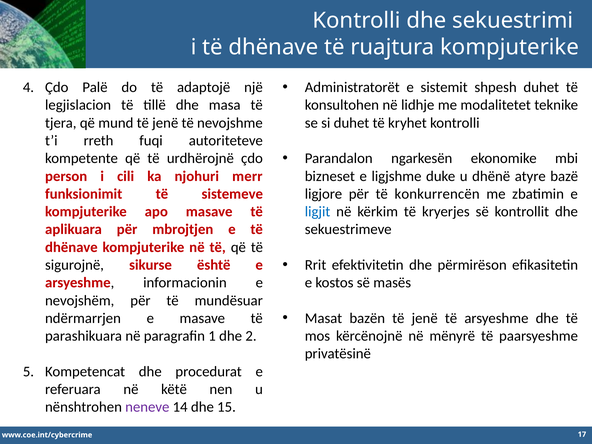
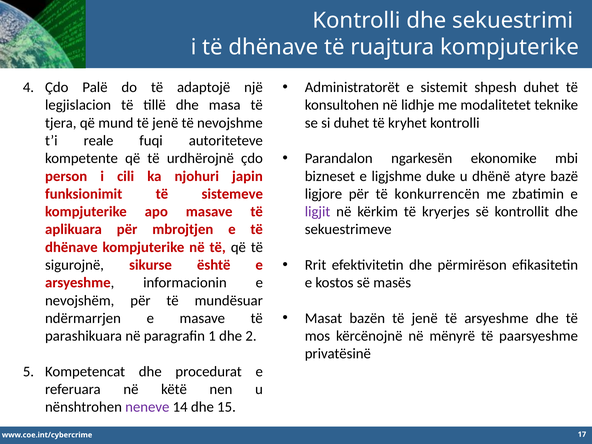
rreth: rreth -> reale (99, 141)
merr: merr -> japin (247, 176)
ligjit colour: blue -> purple (318, 212)
